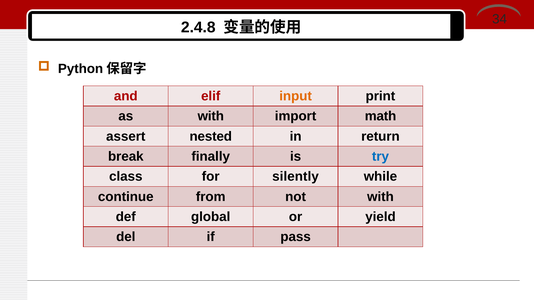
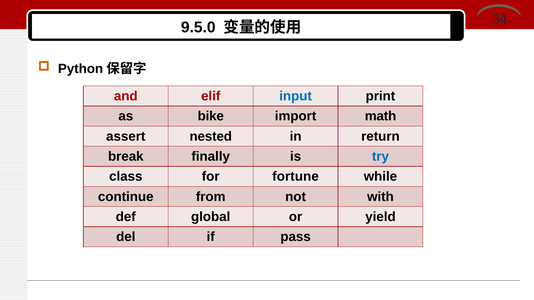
2.4.8: 2.4.8 -> 9.5.0 (198, 27)
input colour: orange -> blue (296, 96)
as with: with -> bike (211, 116)
silently: silently -> fortune (296, 177)
